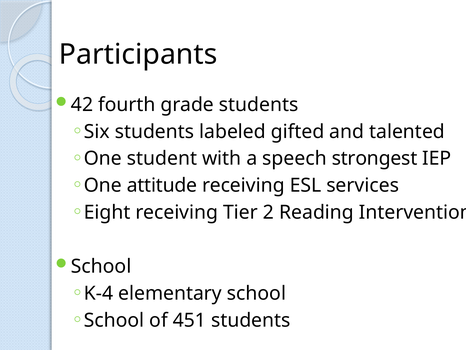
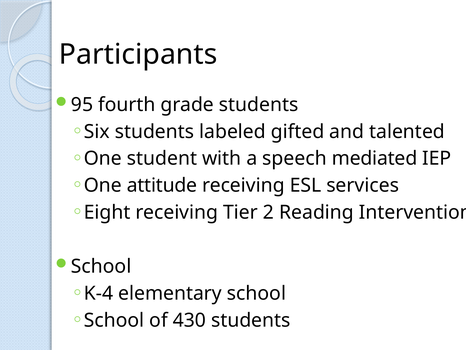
42: 42 -> 95 (82, 105)
strongest: strongest -> mediated (375, 158)
451: 451 -> 430 (189, 320)
